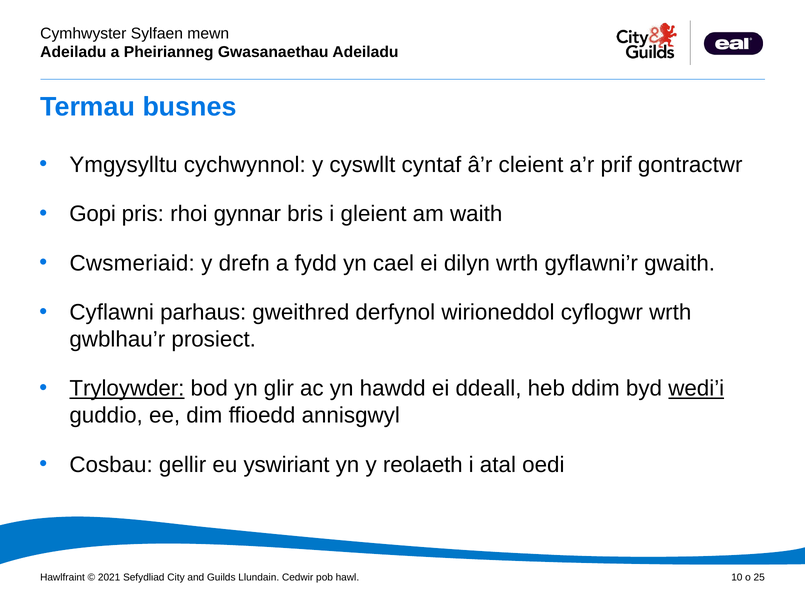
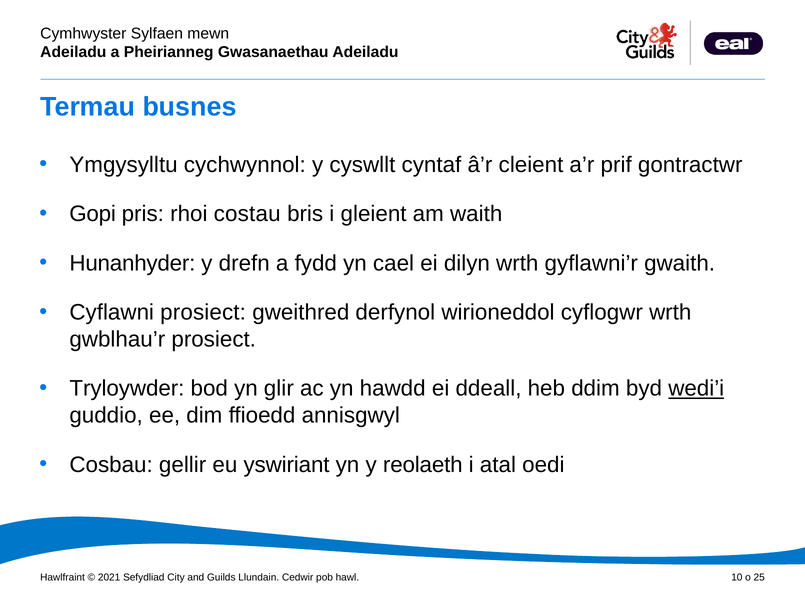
gynnar: gynnar -> costau (247, 214)
Cwsmeriaid: Cwsmeriaid -> Hunanhyder (132, 263)
Cyflawni parhaus: parhaus -> prosiect (203, 312)
Tryloywder underline: present -> none (127, 388)
